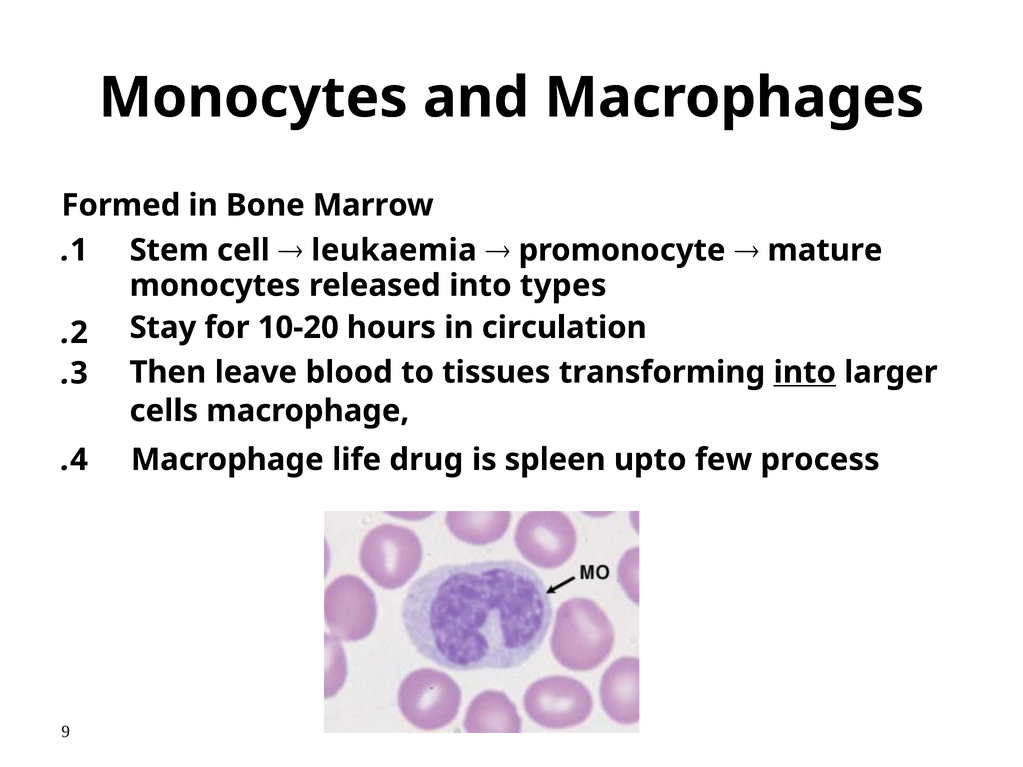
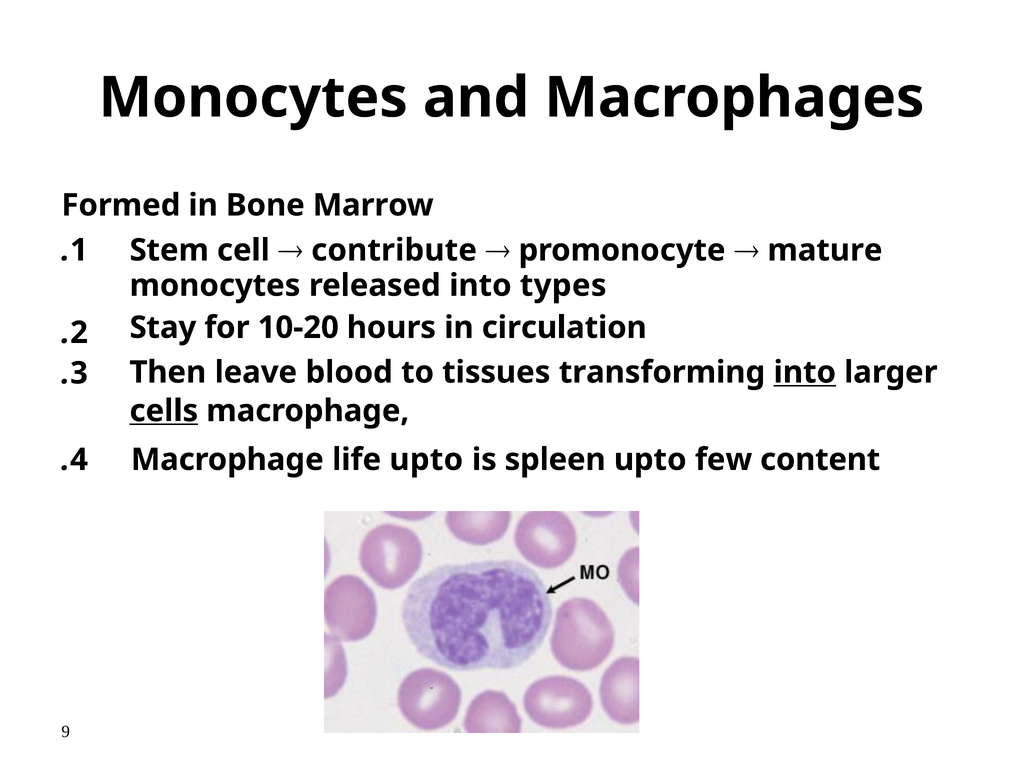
leukaemia: leukaemia -> contribute (394, 250)
cells underline: none -> present (164, 411)
life drug: drug -> upto (426, 460)
process: process -> content (820, 460)
